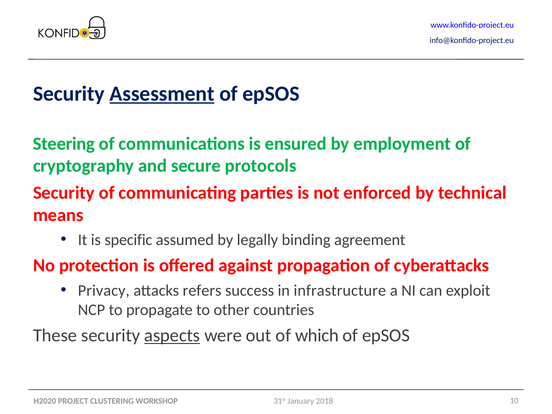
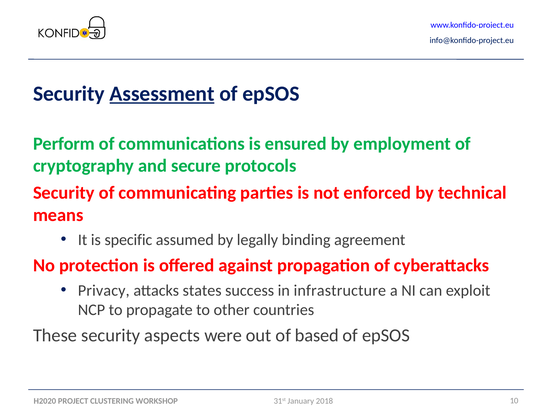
Steering: Steering -> Perform (64, 144)
refers: refers -> states (202, 290)
aspects underline: present -> none (172, 336)
which: which -> based (317, 336)
